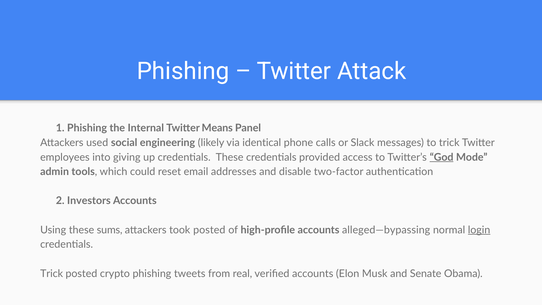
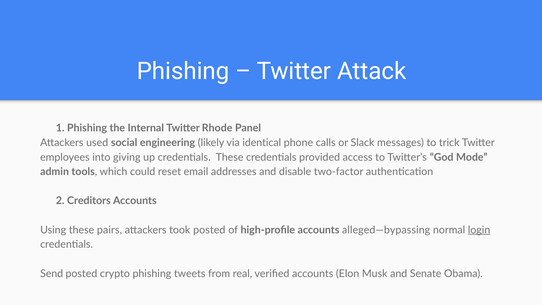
Means: Means -> Rhode (217, 128)
God underline: present -> none (442, 157)
Investors: Investors -> Creditors (89, 201)
sums: sums -> pairs (109, 230)
Trick: Trick -> Send (52, 273)
